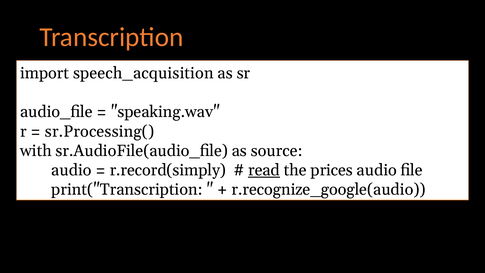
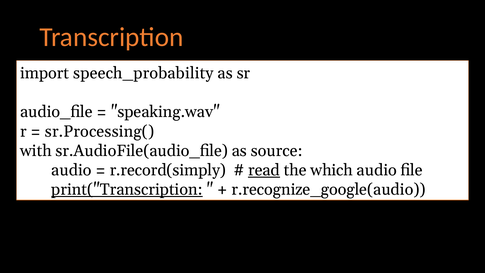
speech_acquisition: speech_acquisition -> speech_probability (143, 73)
prices: prices -> which (332, 170)
print("Transcription underline: none -> present (127, 189)
